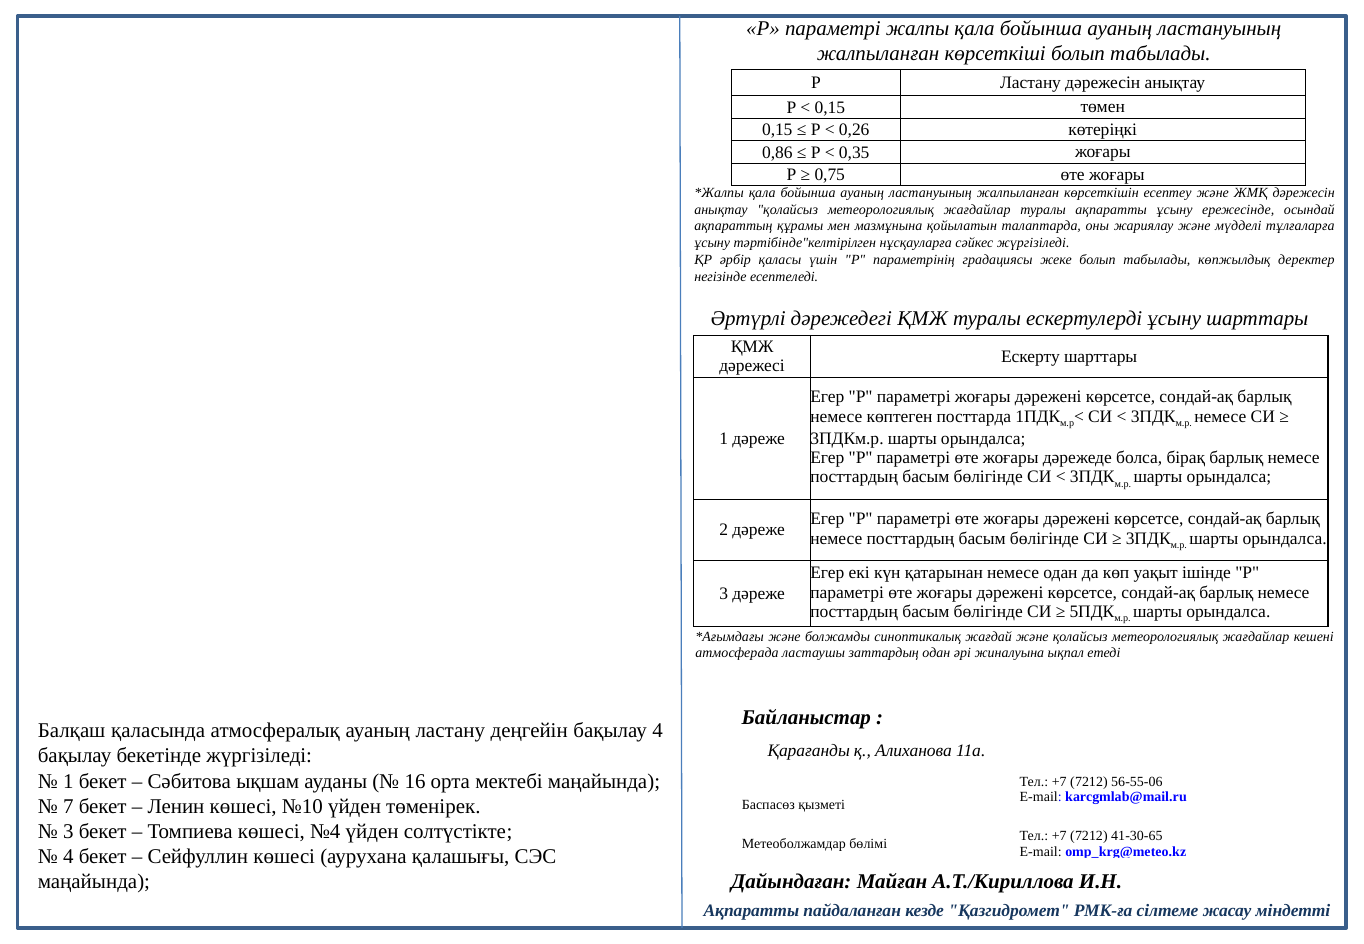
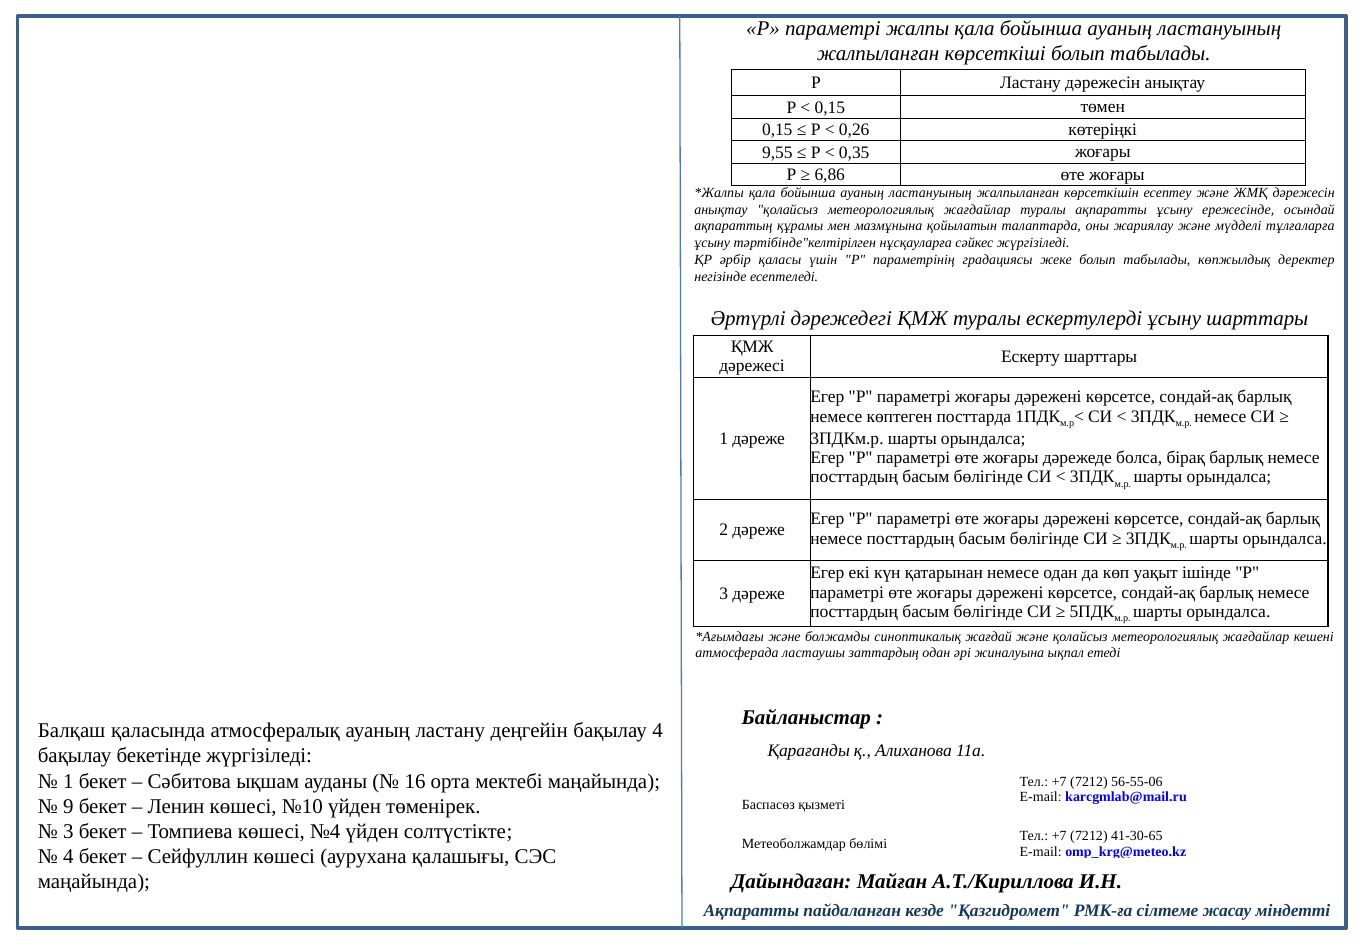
0,86: 0,86 -> 9,55 (777, 153)
0,75: 0,75 -> 6,86 (830, 175)
7: 7 -> 9 (68, 807)
